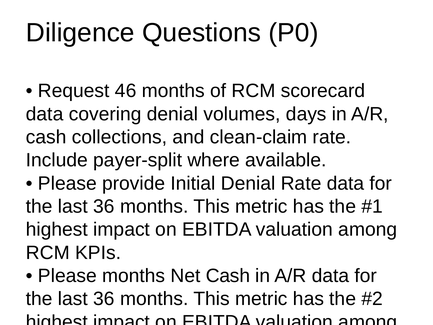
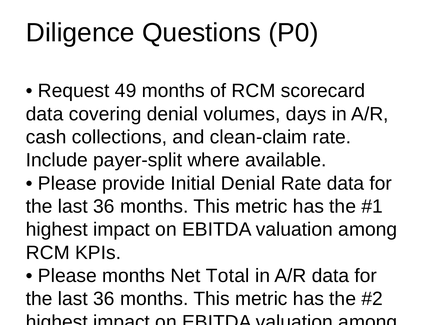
46: 46 -> 49 (126, 91)
Net Cash: Cash -> Total (228, 276)
